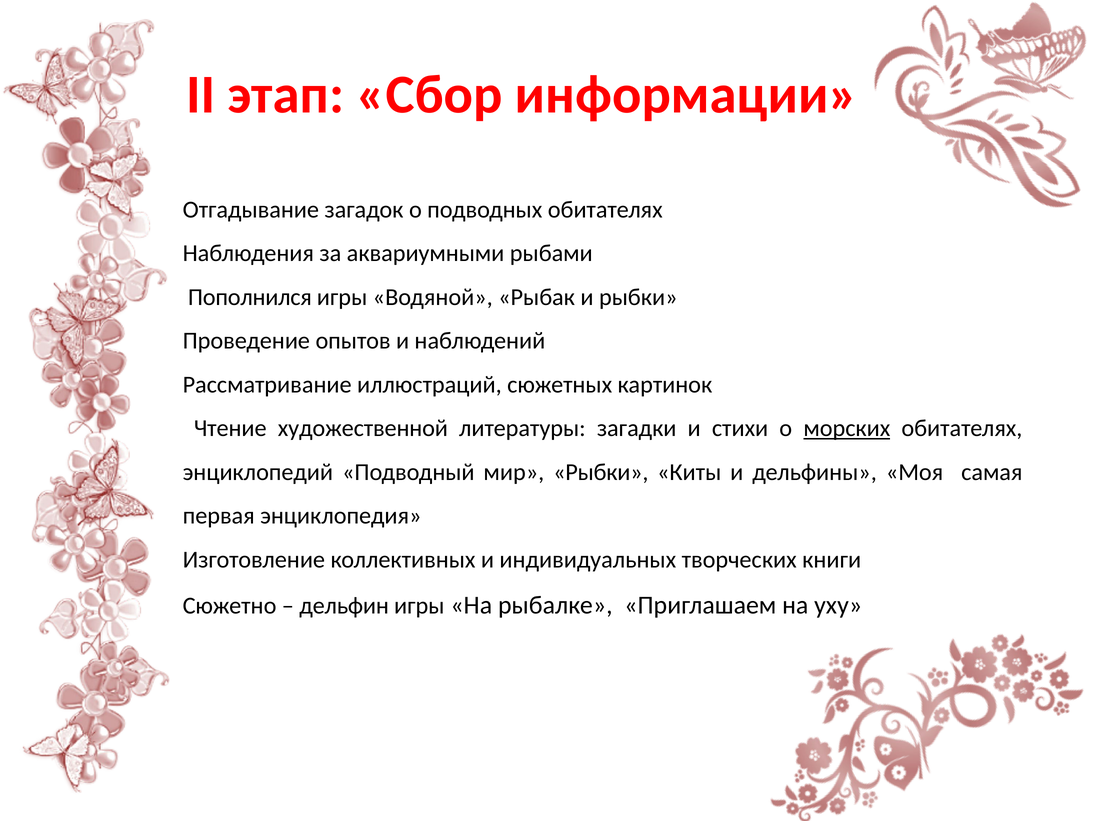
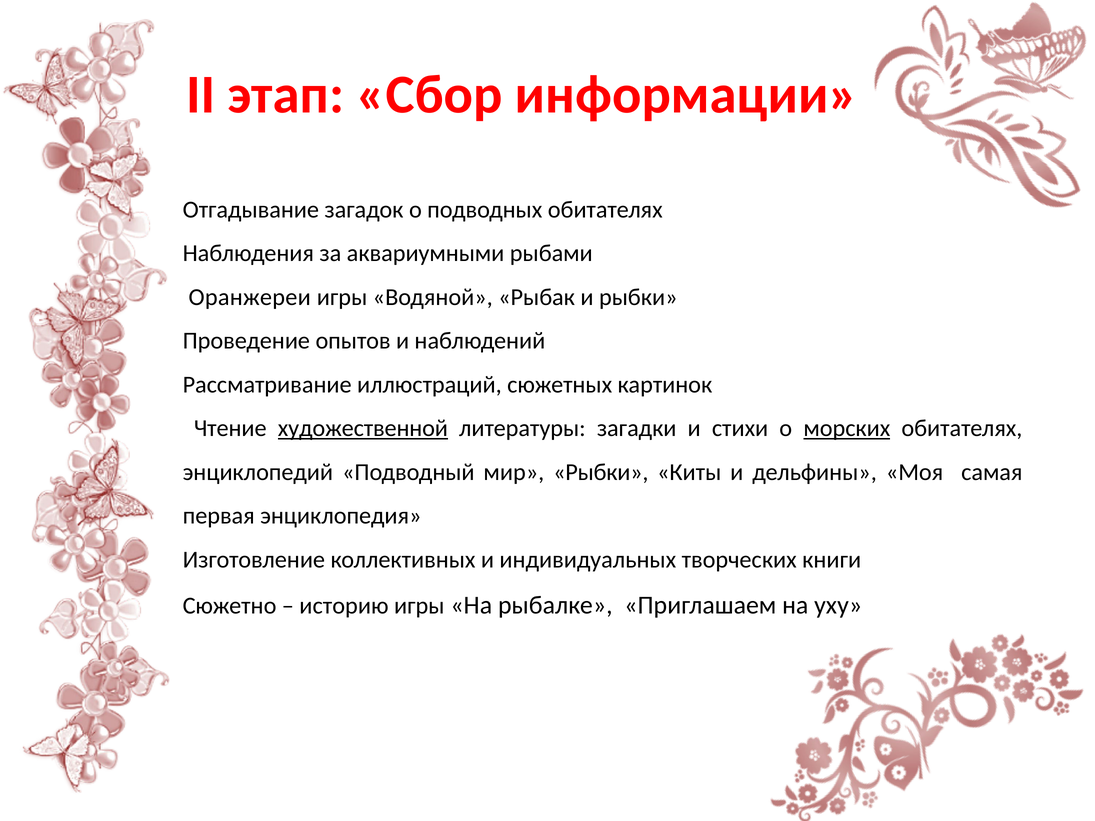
Пополнился: Пополнился -> Оранжереи (250, 297)
художественной underline: none -> present (363, 428)
дельфин: дельфин -> историю (344, 606)
